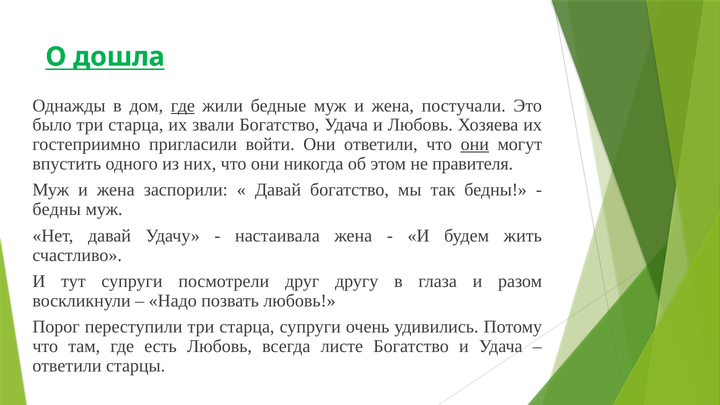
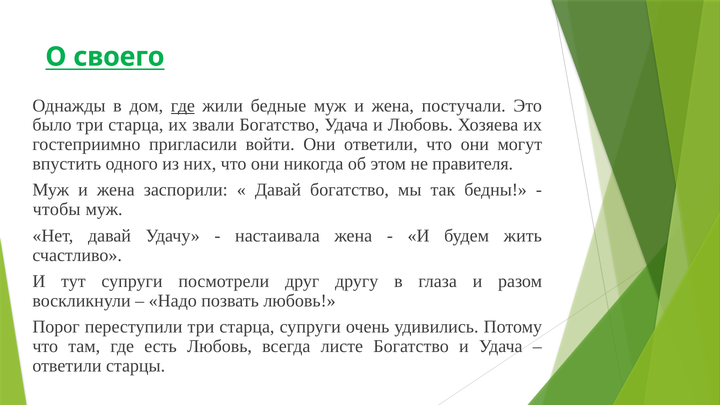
дошла: дошла -> своего (119, 57)
они underline: present -> none (475, 144)
бедны: бедны -> чтобы (57, 209)
